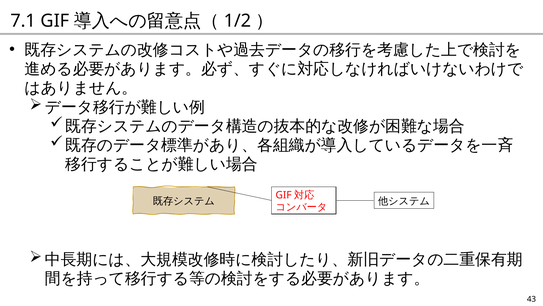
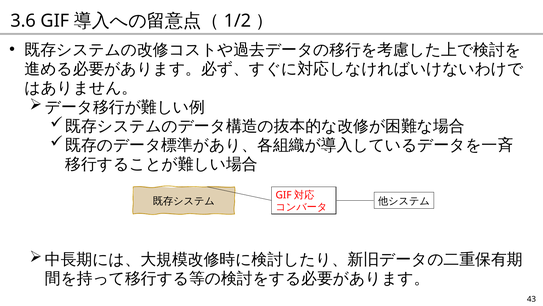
7.1: 7.1 -> 3.6 (23, 21)
